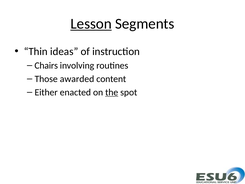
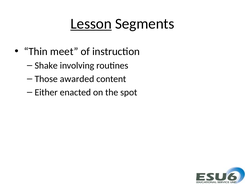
ideas: ideas -> meet (64, 51)
Chairs: Chairs -> Shake (46, 65)
the underline: present -> none (112, 92)
